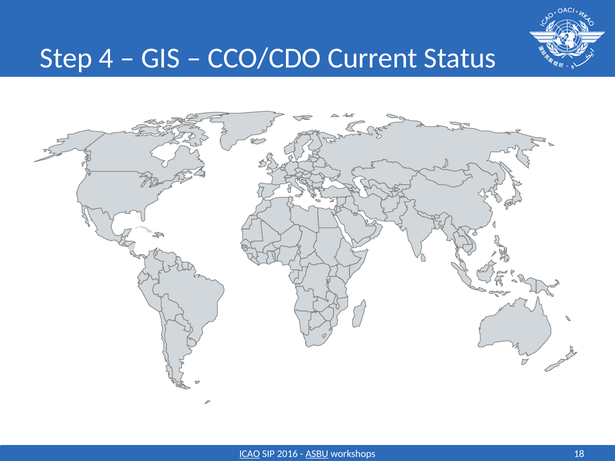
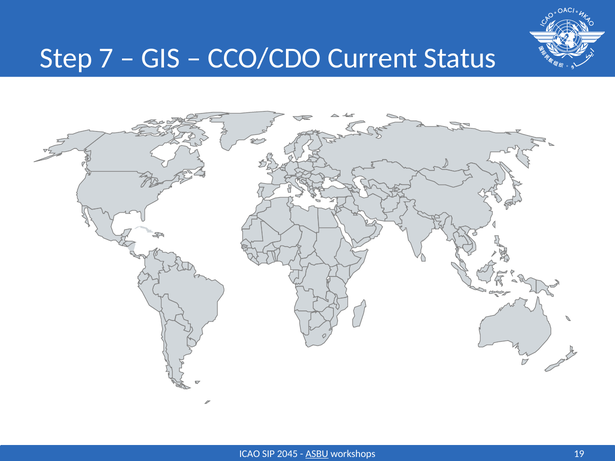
4: 4 -> 7 (106, 58)
ICAO underline: present -> none (250, 454)
2016: 2016 -> 2045 (287, 454)
18: 18 -> 19 (579, 454)
